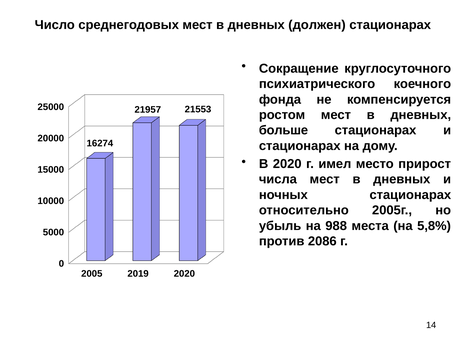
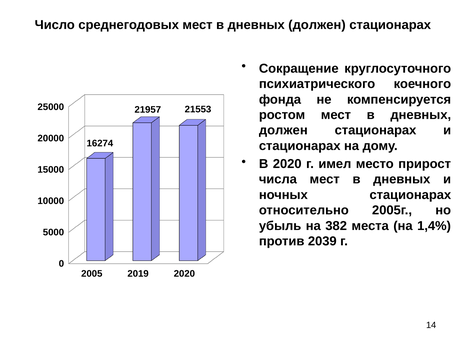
больше: больше -> должен (283, 130)
988: 988 -> 382 (336, 226)
5,8%: 5,8% -> 1,4% (434, 226)
2086: 2086 -> 2039 (322, 241)
